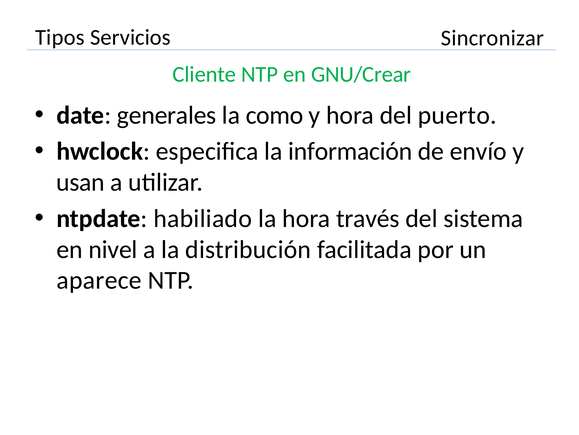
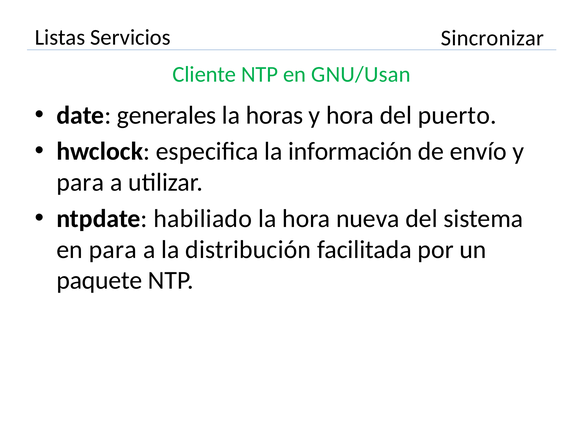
Tipos: Tipos -> Listas (60, 37)
GNU/Crear: GNU/Crear -> GNU/Usan (361, 74)
como: como -> horas (275, 115)
usan: usan -> para (80, 182)
través: través -> nueva (368, 218)
en nivel: nivel -> para (113, 249)
aparece: aparece -> paquete (99, 280)
